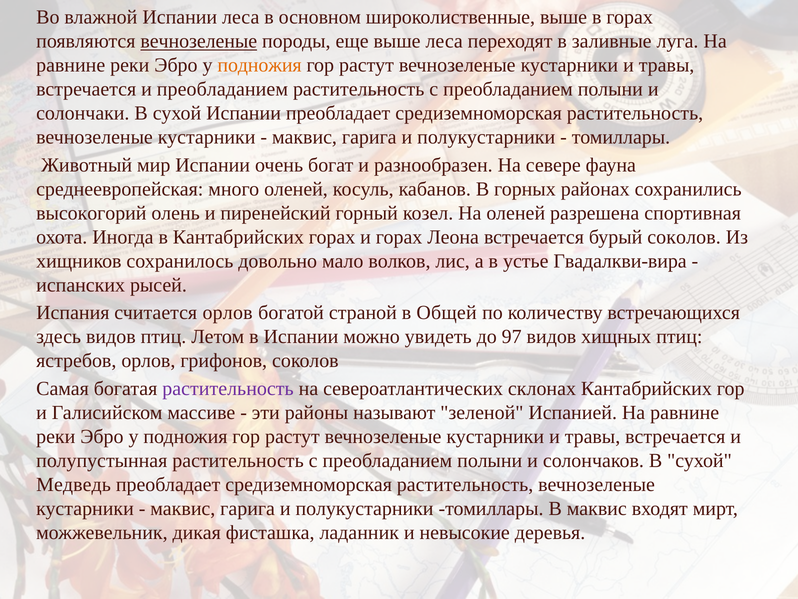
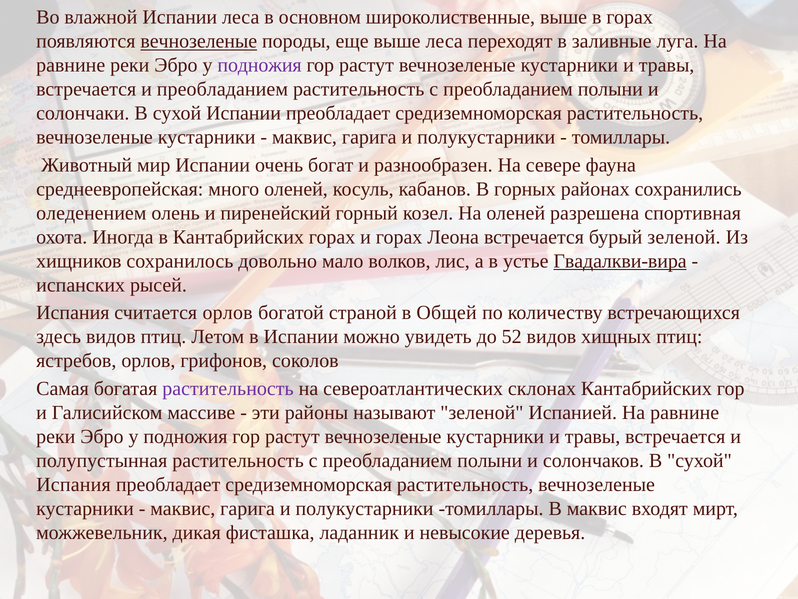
подножия colour: orange -> purple (260, 65)
высокогорий: высокогорий -> оледенением (91, 213)
бурый соколов: соколов -> зеленой (684, 237)
Гвадалкви-вира underline: none -> present (620, 261)
97: 97 -> 52 (512, 337)
Медведь: Медведь -> Испания (73, 484)
